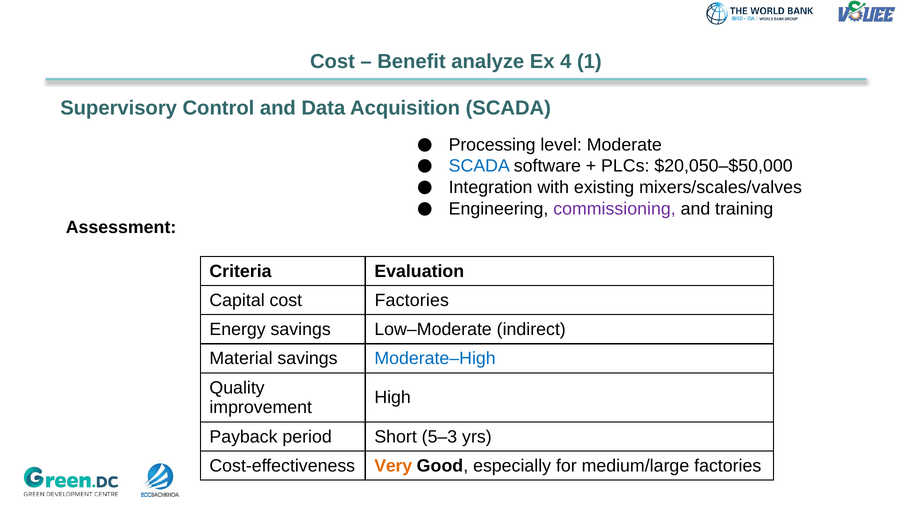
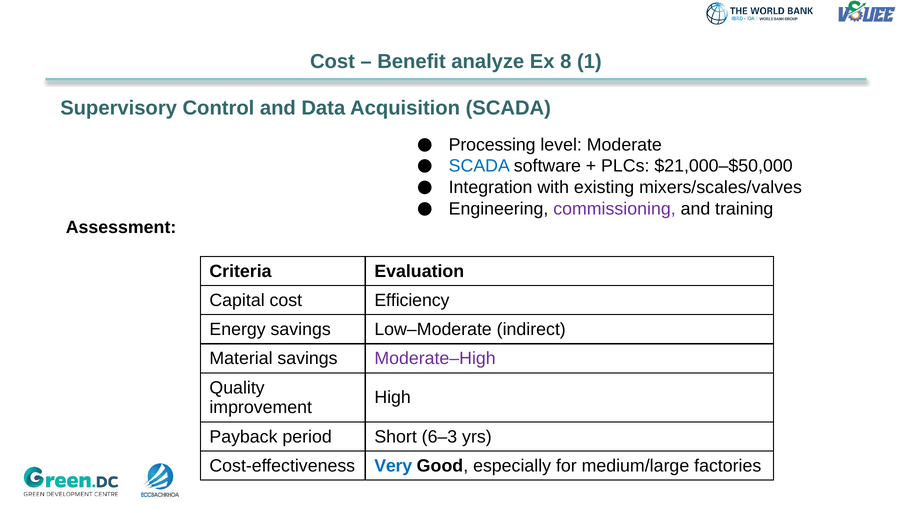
4: 4 -> 8 (566, 62)
$20,050–$50,000: $20,050–$50,000 -> $21,000–$50,000 (724, 166)
cost Factories: Factories -> Efficiency (412, 300)
Moderate–High colour: blue -> purple (435, 359)
5–3: 5–3 -> 6–3 (439, 437)
Very colour: orange -> blue (393, 466)
